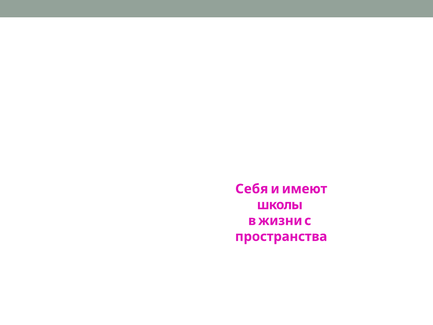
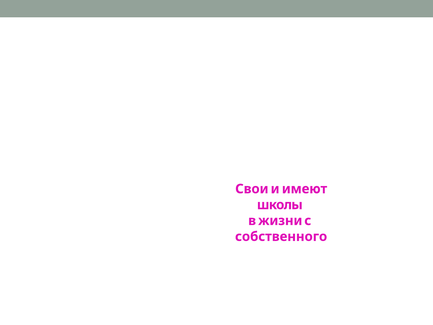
Себя: Себя -> Свои (252, 189)
пространства: пространства -> собственного (281, 236)
